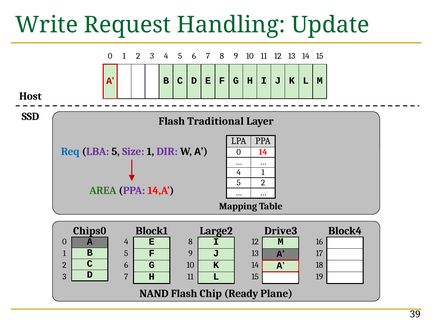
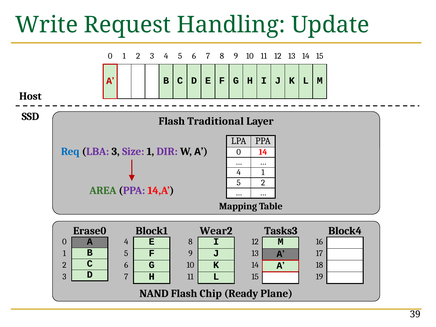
LBA 5: 5 -> 3 (116, 152)
Chips0: Chips0 -> Erase0 (90, 231)
Large2: Large2 -> Wear2 (216, 231)
Drive3: Drive3 -> Tasks3 (281, 231)
